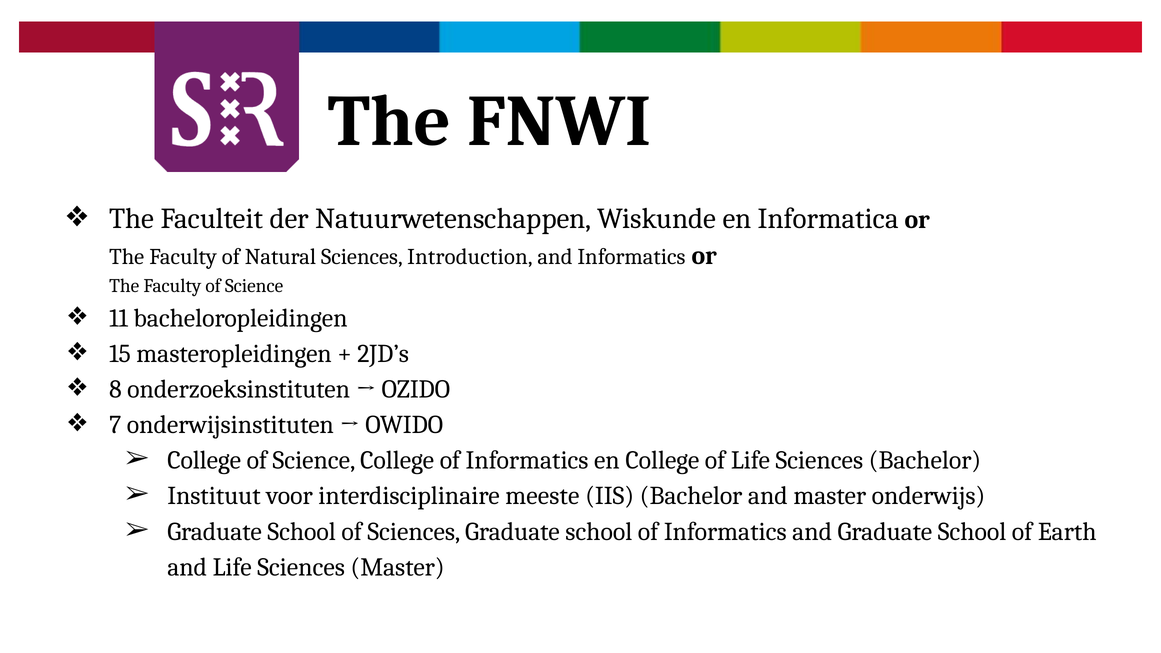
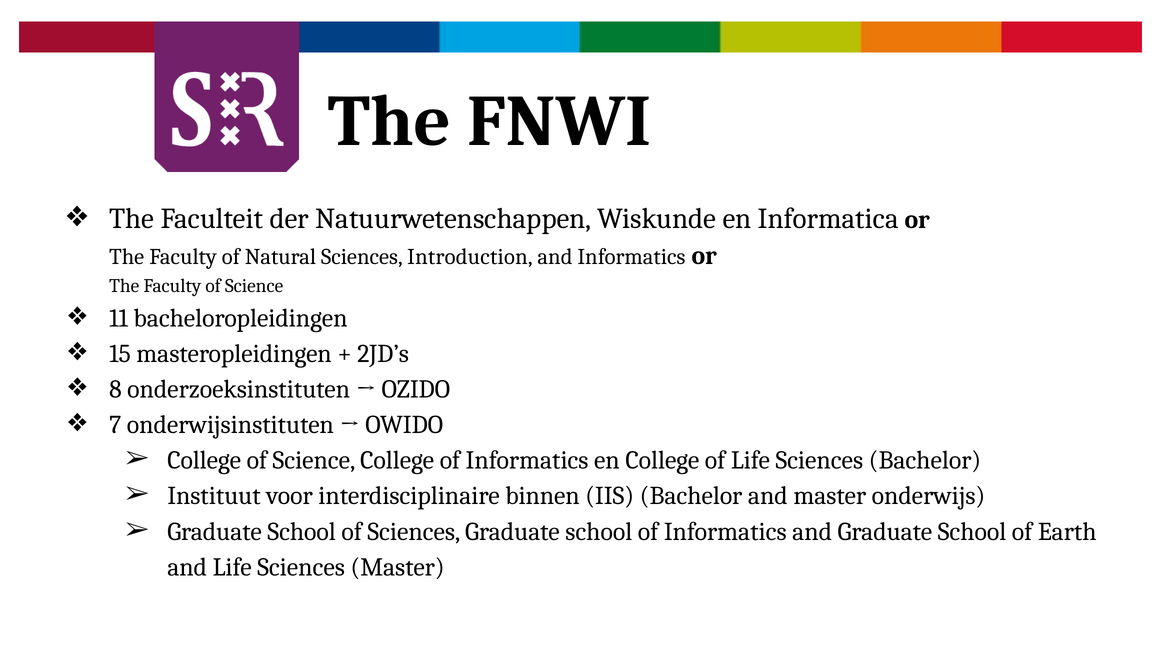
meeste: meeste -> binnen (542, 496)
